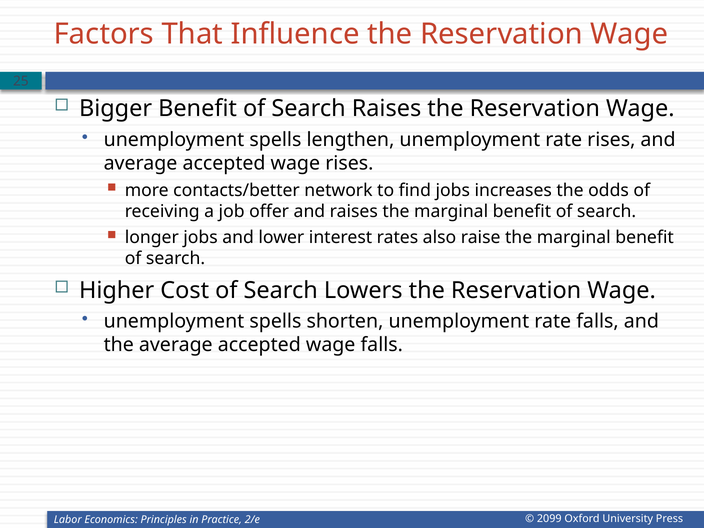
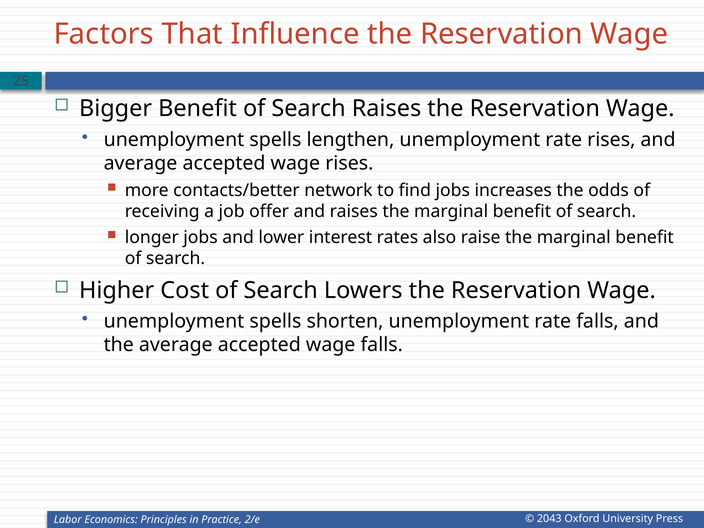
2099: 2099 -> 2043 (549, 519)
